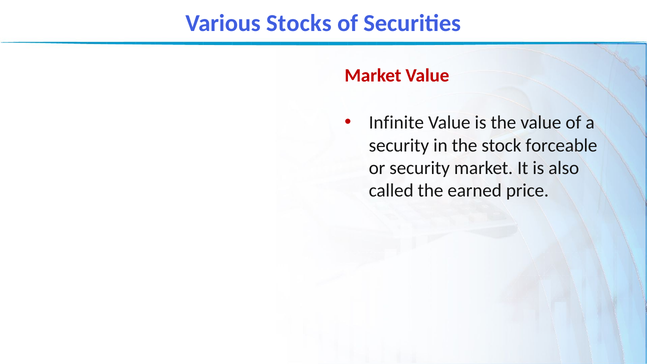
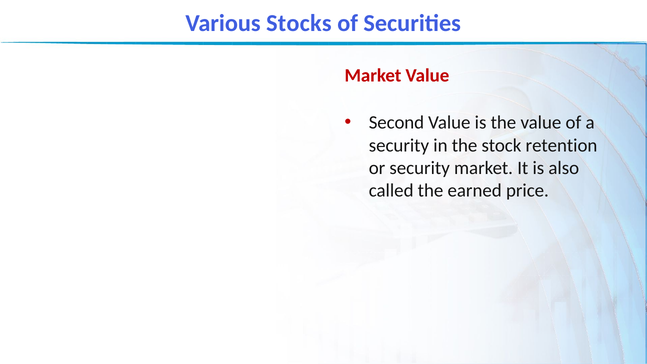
Infinite: Infinite -> Second (396, 123)
forceable: forceable -> retention (561, 145)
